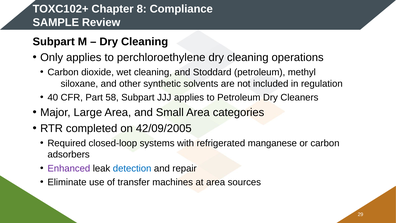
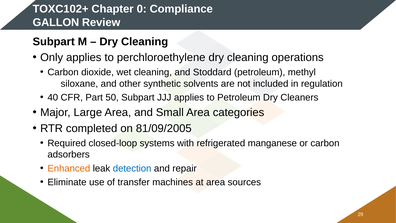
8: 8 -> 0 (142, 9)
SAMPLE: SAMPLE -> GALLON (56, 22)
58: 58 -> 50 (112, 97)
42/09/2005: 42/09/2005 -> 81/09/2005 (164, 128)
Enhanced colour: purple -> orange (69, 168)
